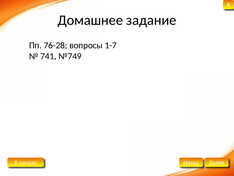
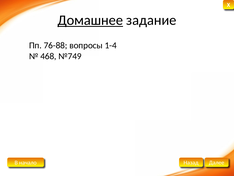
Домашнее underline: none -> present (90, 20)
76-28: 76-28 -> 76-88 (56, 45)
1-7: 1-7 -> 1-4 (111, 45)
741: 741 -> 468 (48, 56)
